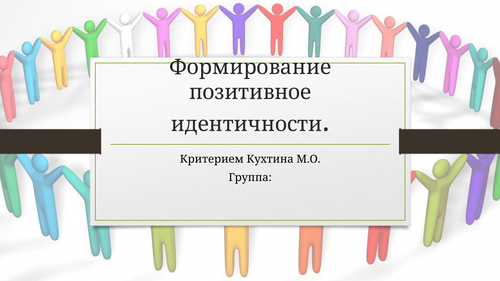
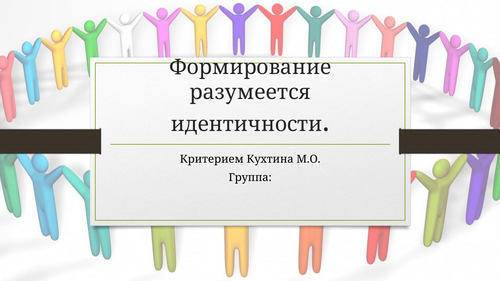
позитивное: позитивное -> разумеется (250, 92)
